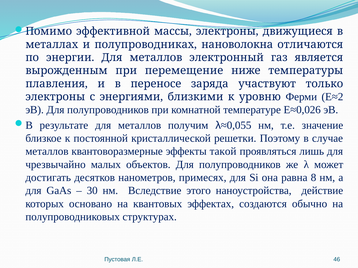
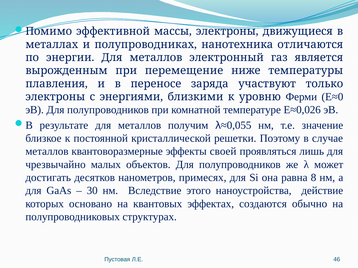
нановолокна: нановолокна -> нанотехника (237, 45)
Е≈2: Е≈2 -> Е≈0 (332, 97)
такой: такой -> своей (223, 152)
